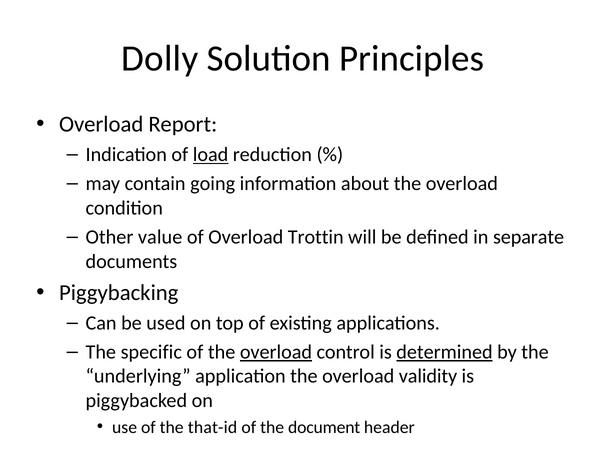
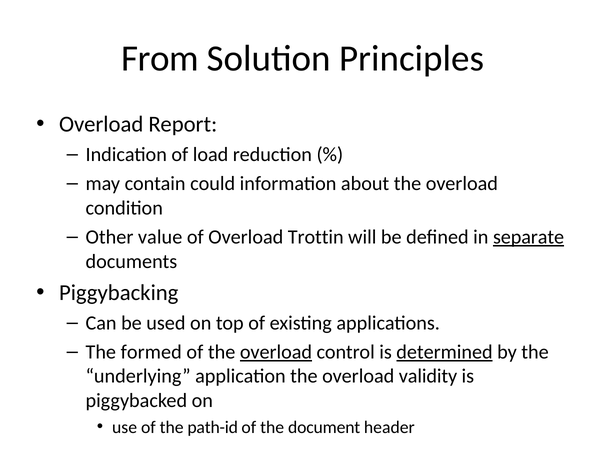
Dolly: Dolly -> From (160, 59)
load underline: present -> none (211, 155)
going: going -> could (213, 184)
separate underline: none -> present (529, 237)
specific: specific -> formed (151, 352)
that-id: that-id -> path-id (213, 427)
